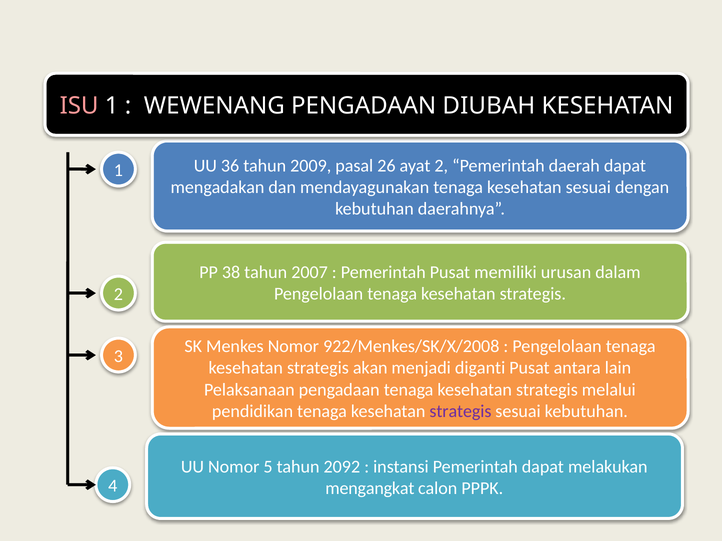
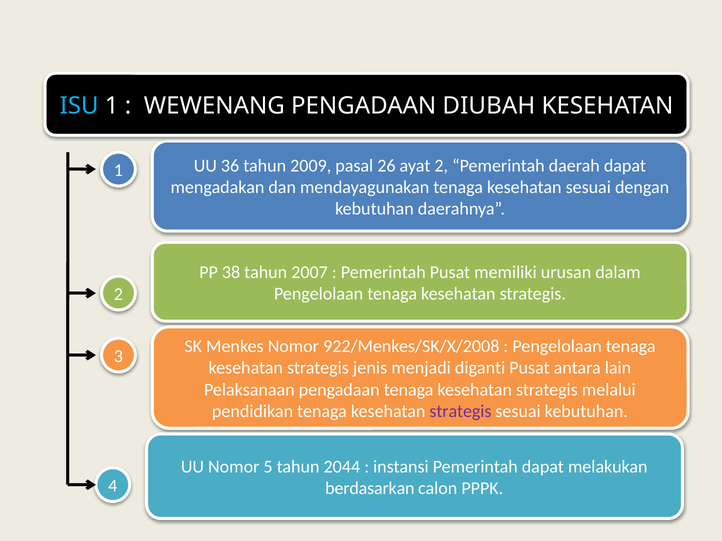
ISU colour: pink -> light blue (79, 106)
akan: akan -> jenis (370, 368)
2092: 2092 -> 2044 (342, 467)
mengangkat: mengangkat -> berdasarkan (370, 489)
